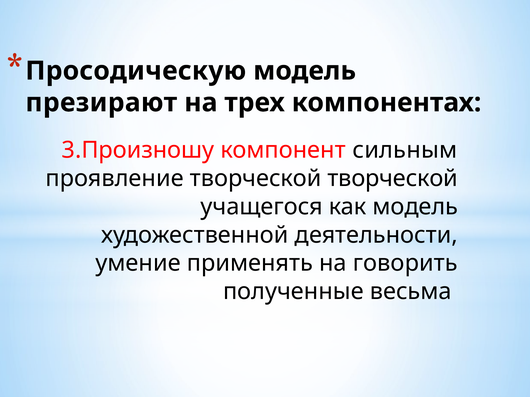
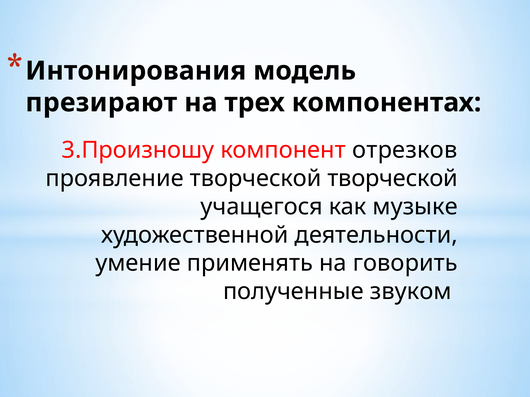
Просодическую: Просодическую -> Интонирования (136, 71)
сильным: сильным -> отрезков (405, 150)
как модель: модель -> музыке (415, 207)
весьма: весьма -> звуком (411, 292)
